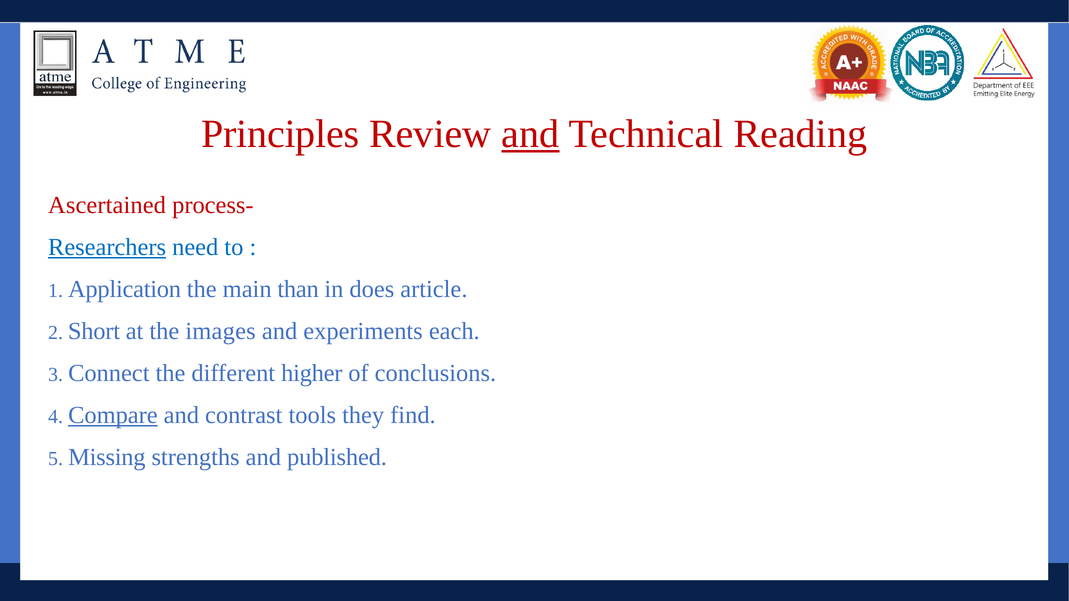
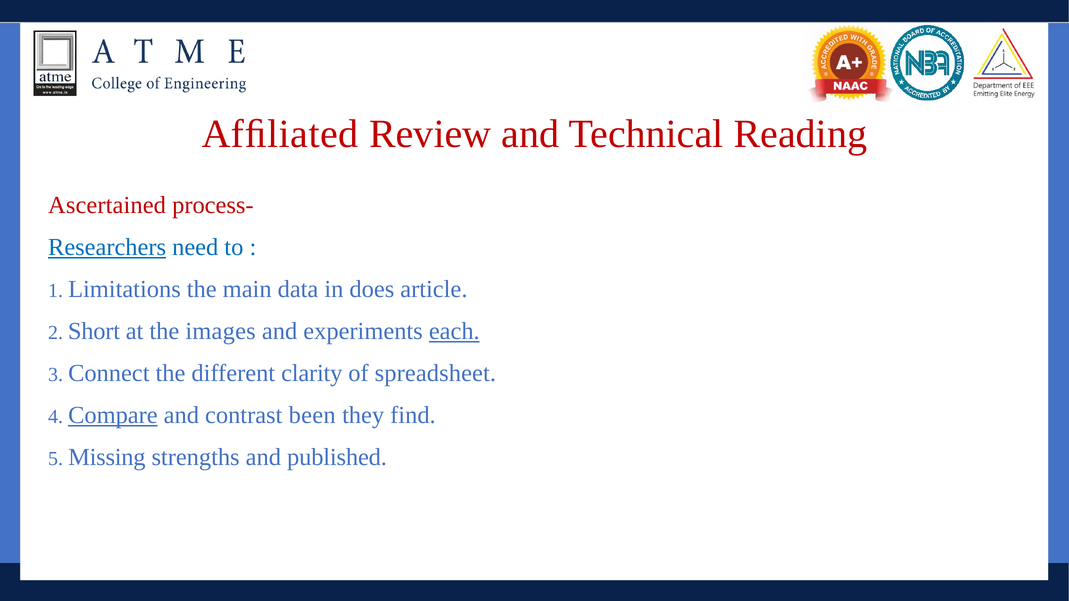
Principles: Principles -> Afﬁliated (280, 134)
and underline: present -> none (530, 134)
Application: Application -> Limitations (124, 289)
than: than -> data (298, 289)
each underline: none -> present (454, 331)
higher: higher -> clarity (312, 373)
conclusions: conclusions -> spreadsheet (435, 373)
tools: tools -> been (312, 415)
